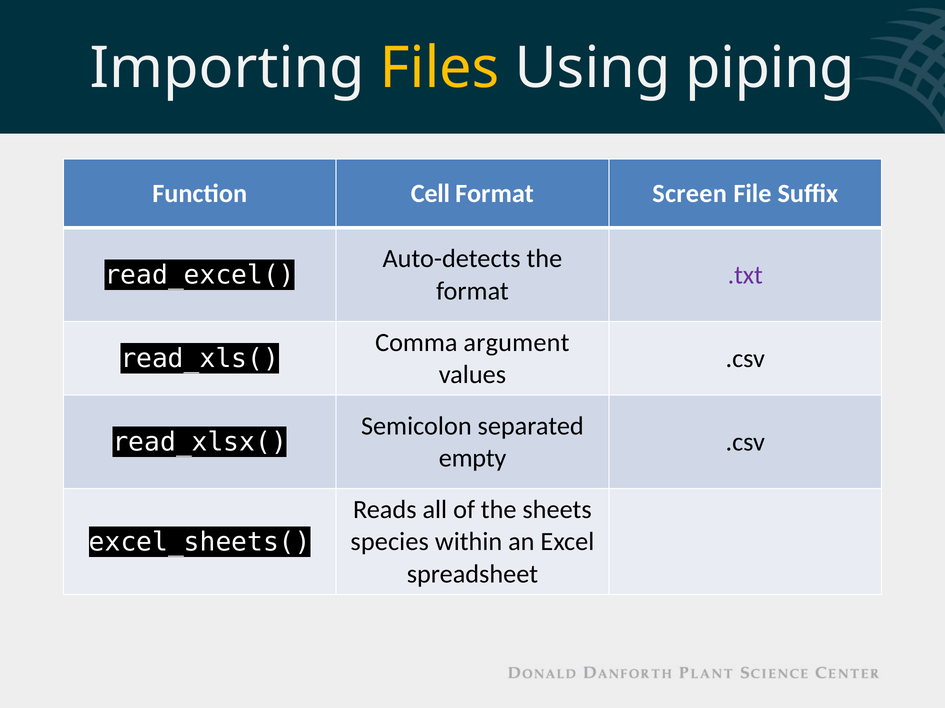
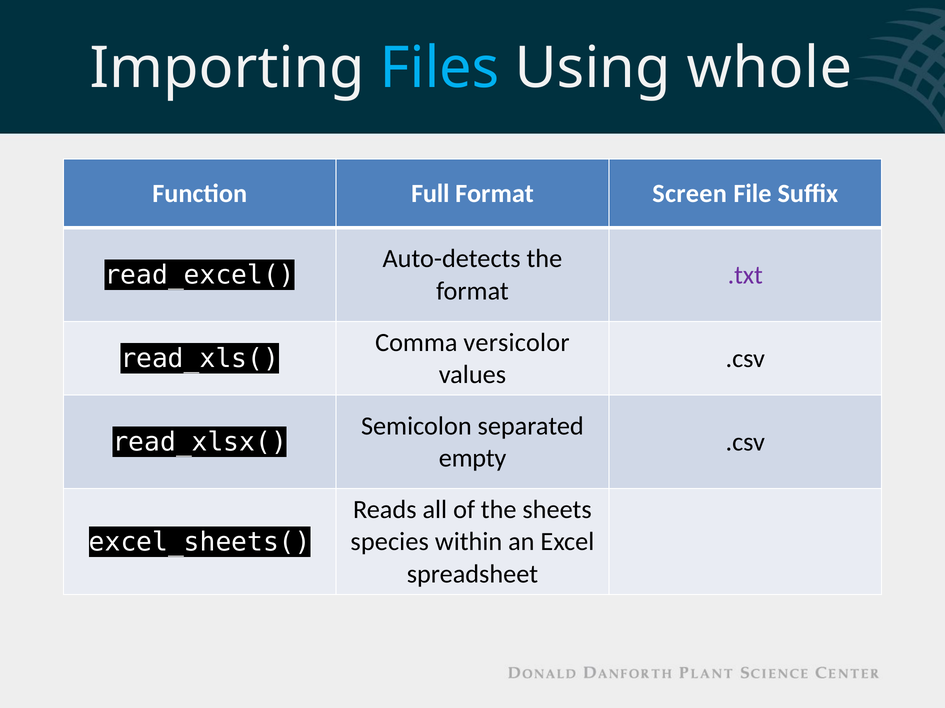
Files colour: yellow -> light blue (440, 69)
piping: piping -> whole (770, 69)
Cell: Cell -> Full (430, 194)
argument: argument -> versicolor (516, 343)
